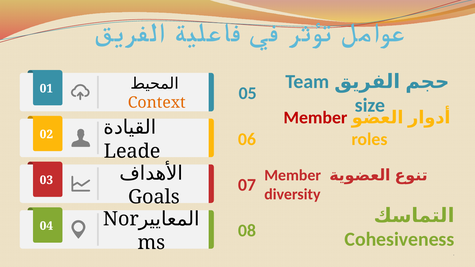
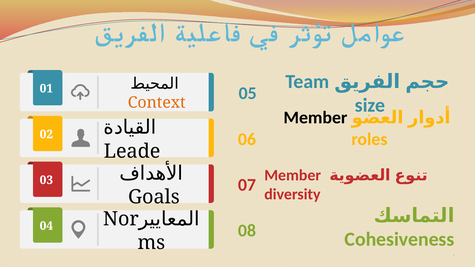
Member colour: red -> black (315, 118)
